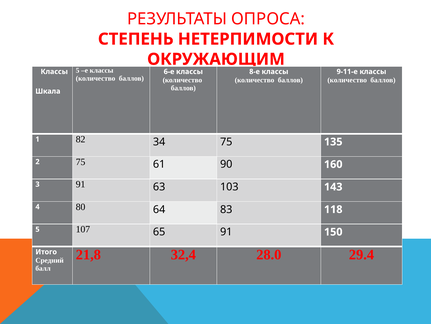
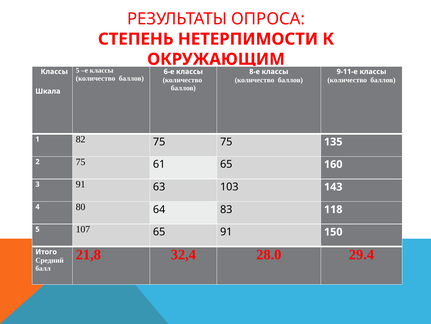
82 34: 34 -> 75 (159, 142)
61 90: 90 -> 65 (226, 164)
